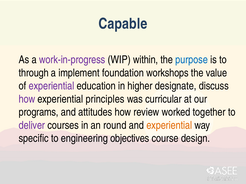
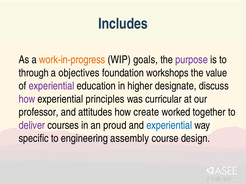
Capable: Capable -> Includes (123, 24)
work-in-progress colour: purple -> orange (72, 60)
within: within -> goals (145, 60)
purpose colour: blue -> purple (192, 60)
implement: implement -> objectives (79, 73)
programs: programs -> professor (39, 112)
review: review -> create (146, 112)
round: round -> proud (115, 126)
experiential colour: orange -> blue (169, 126)
objectives: objectives -> assembly (130, 139)
